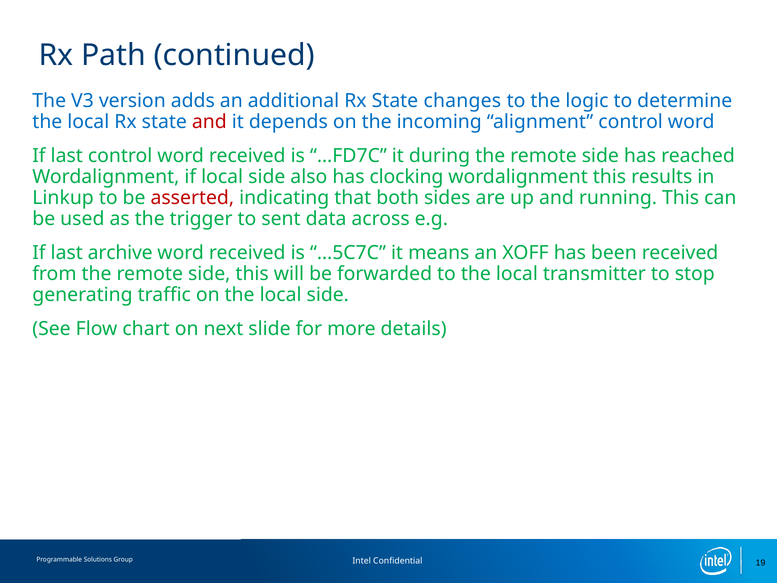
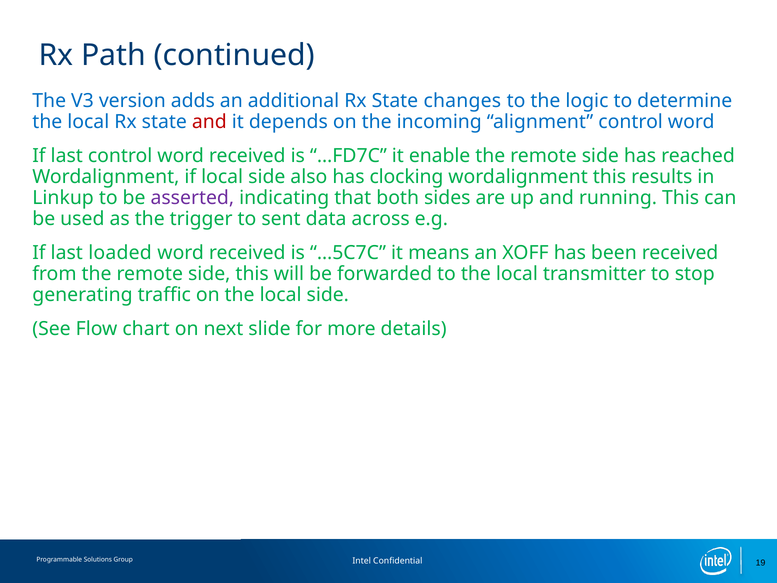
during: during -> enable (440, 156)
asserted colour: red -> purple (192, 198)
archive: archive -> loaded (120, 253)
